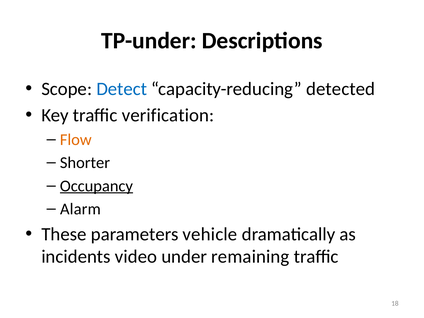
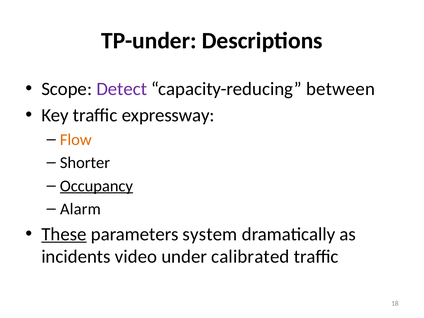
Detect colour: blue -> purple (122, 89)
detected: detected -> between (341, 89)
verification: verification -> expressway (168, 115)
These underline: none -> present (64, 234)
vehicle: vehicle -> system (210, 234)
remaining: remaining -> calibrated (250, 257)
